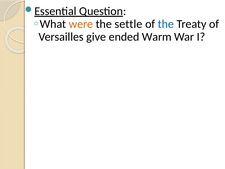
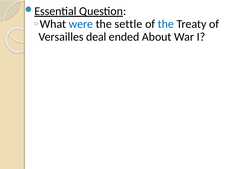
were colour: orange -> blue (81, 24)
give: give -> deal (96, 37)
Warm: Warm -> About (157, 37)
